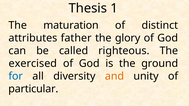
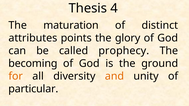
1: 1 -> 4 (114, 8)
father: father -> points (76, 38)
righteous: righteous -> prophecy (124, 51)
exercised: exercised -> becoming (33, 64)
for colour: blue -> orange (16, 76)
